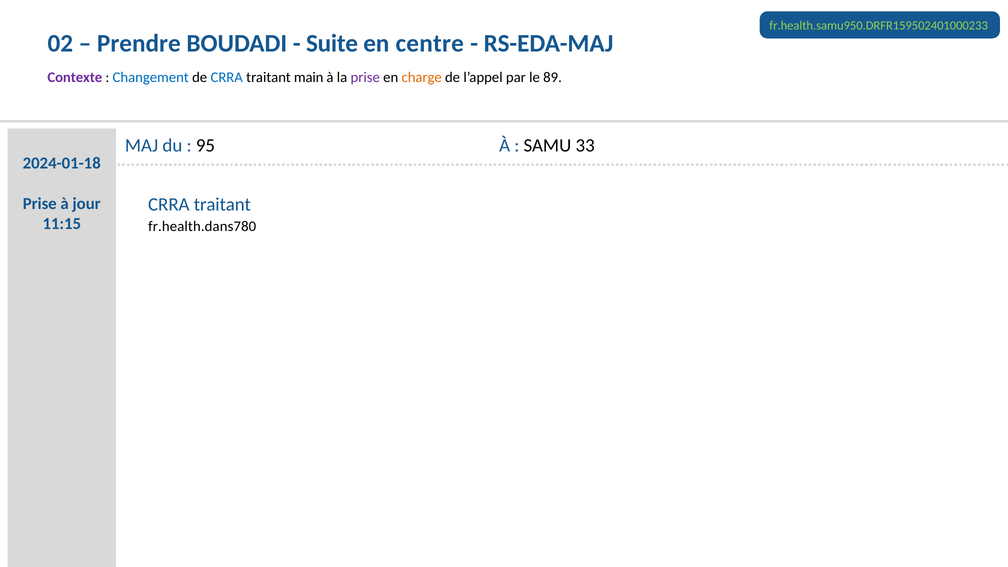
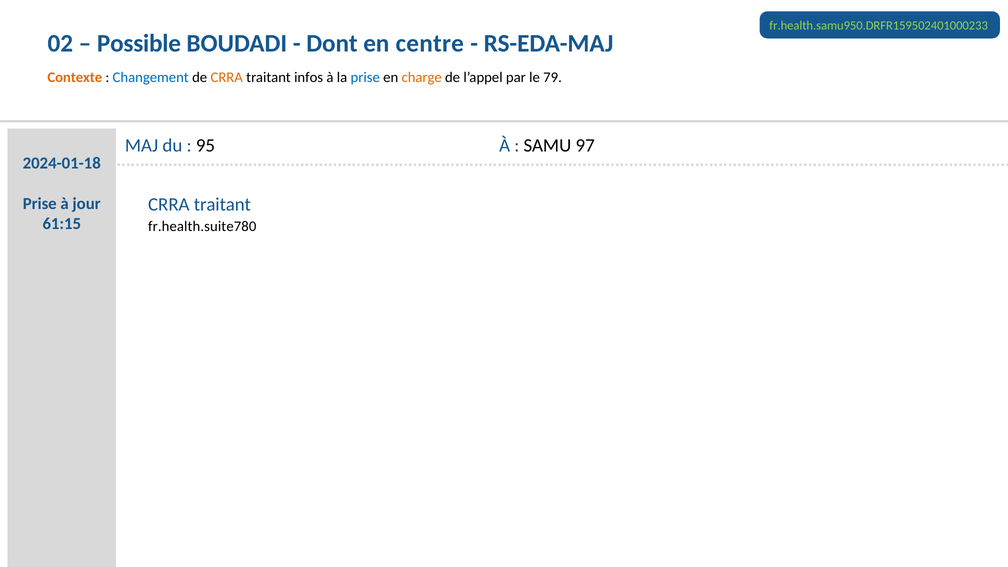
Prendre: Prendre -> Possible (139, 43)
Suite: Suite -> Dont (332, 43)
Contexte colour: purple -> orange (75, 77)
CRRA colour: blue -> orange (227, 77)
main: main -> infos (309, 77)
prise colour: purple -> blue (365, 77)
89: 89 -> 79 (553, 77)
33: 33 -> 97 (585, 145)
11:15: 11:15 -> 61:15 (62, 224)
fr.health.dans780: fr.health.dans780 -> fr.health.suite780 (202, 226)
